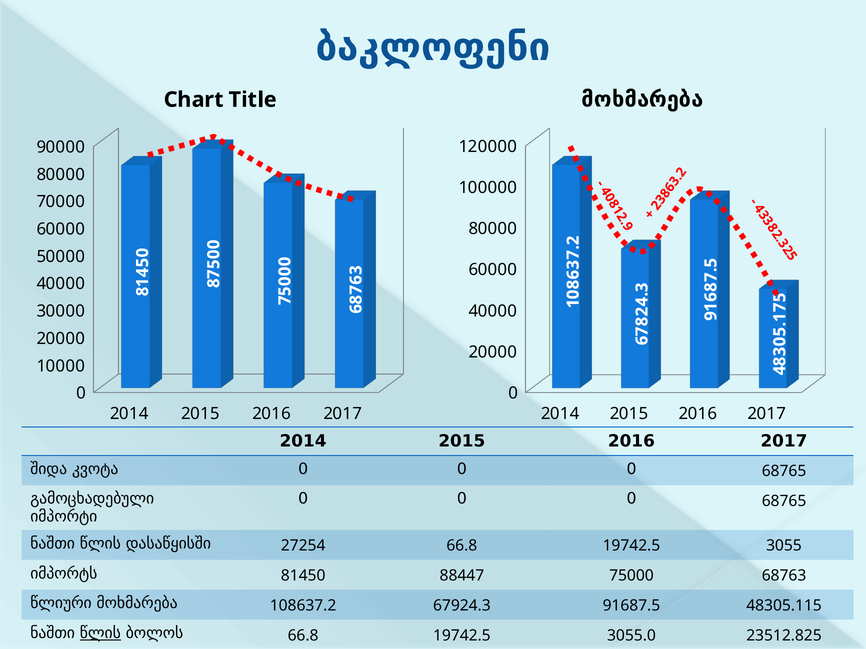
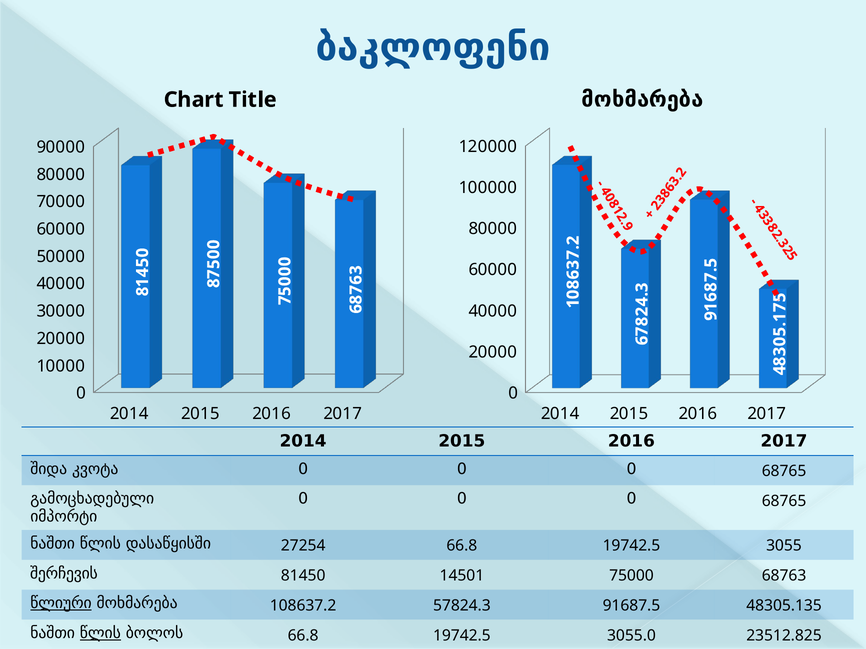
იმპორტს: იმპორტს -> შერჩევის (64, 574)
88447: 88447 -> 14501 (462, 576)
წლიური underline: none -> present (61, 604)
67924.3: 67924.3 -> 57824.3 (462, 606)
48305.115: 48305.115 -> 48305.135 (784, 606)
